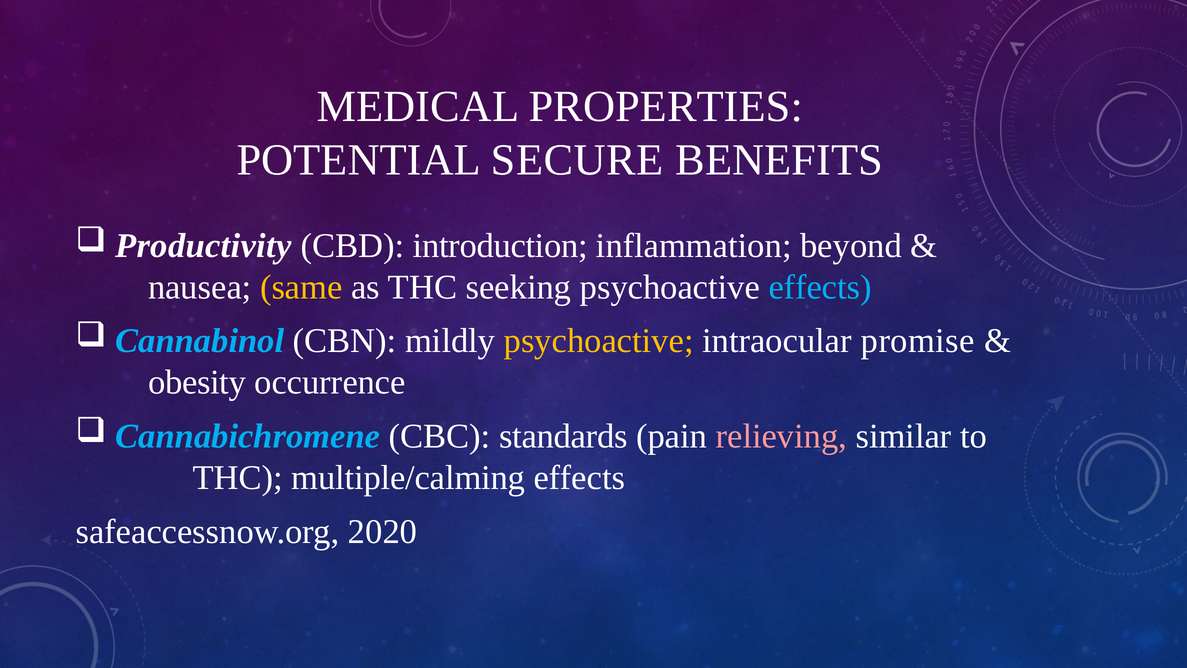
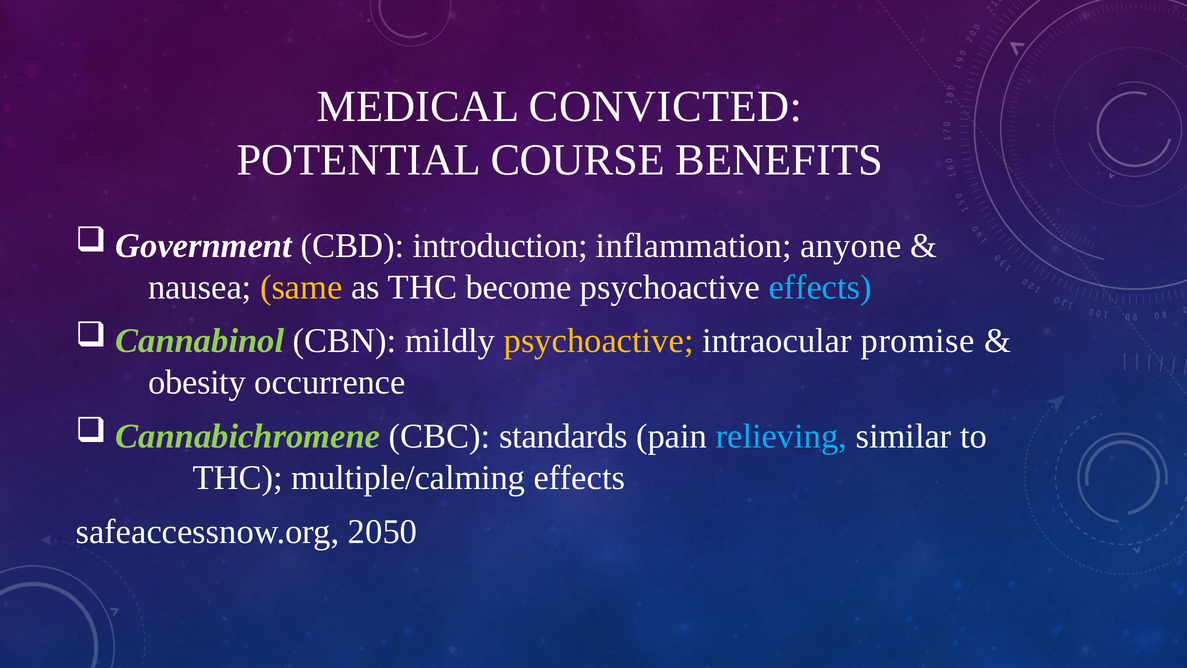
PROPERTIES: PROPERTIES -> CONVICTED (666, 107)
SECURE: SECURE -> COURSE (578, 160)
Productivity: Productivity -> Government (204, 246)
beyond: beyond -> anyone (851, 246)
seeking: seeking -> become (519, 287)
Cannabinol colour: light blue -> light green (200, 341)
Cannabichromene colour: light blue -> light green (248, 436)
relieving colour: pink -> light blue (781, 436)
2020: 2020 -> 2050 (383, 531)
